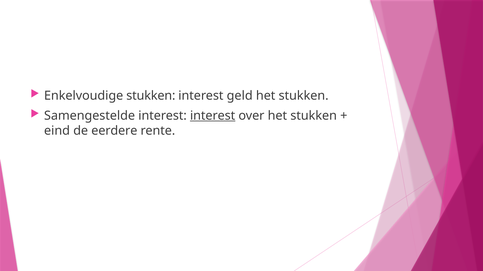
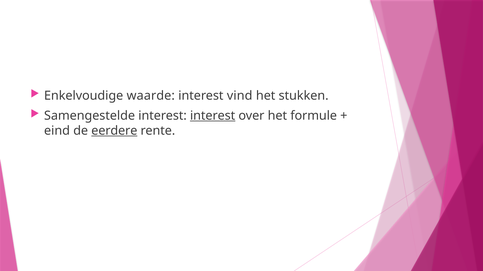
Enkelvoudige stukken: stukken -> waarde (151, 96)
geld: geld -> vind (240, 96)
over het stukken: stukken -> formule (314, 116)
eerdere underline: none -> present (114, 131)
